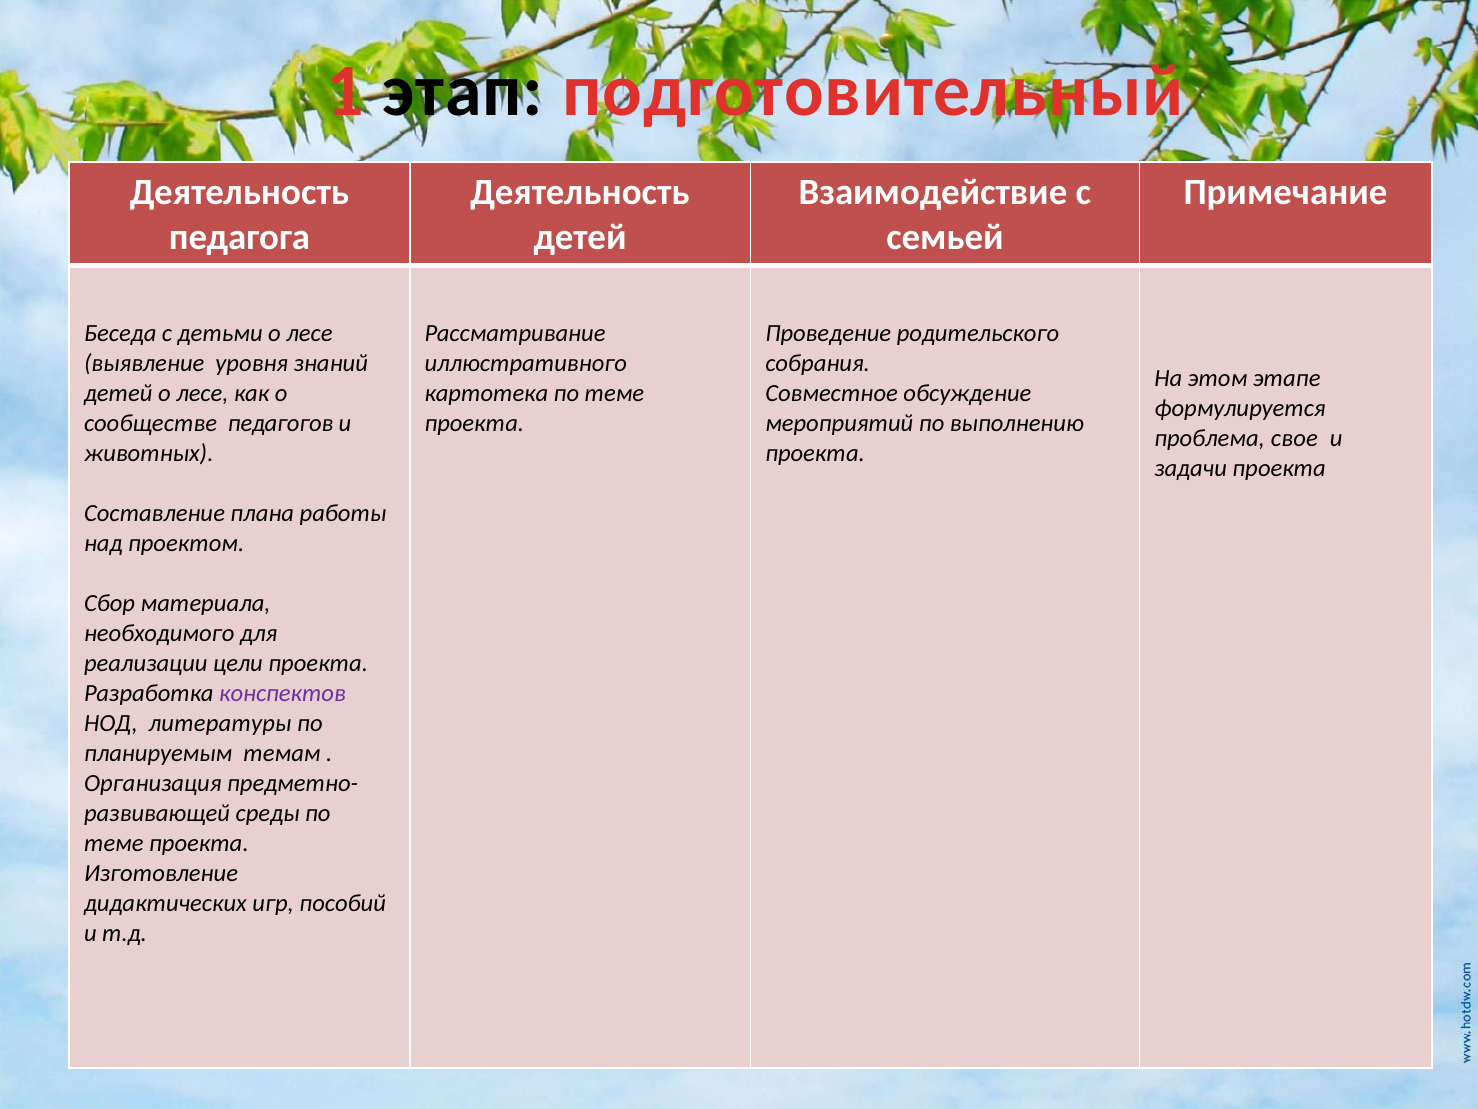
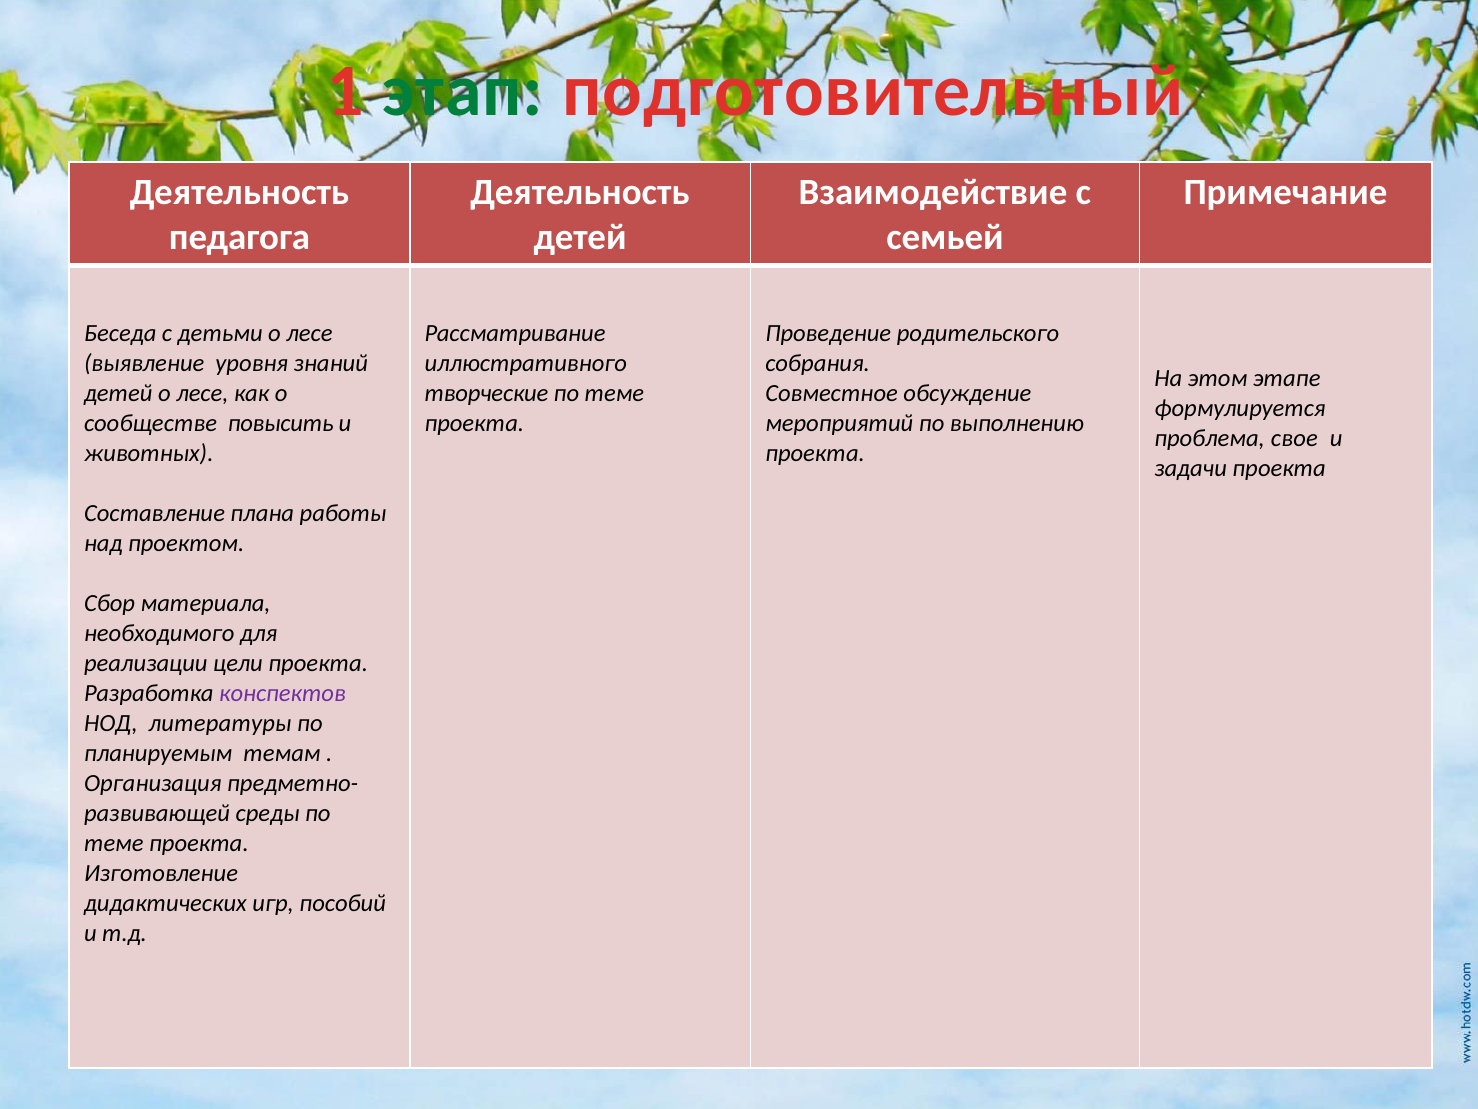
этап colour: black -> green (463, 91)
картотека: картотека -> творческие (486, 393)
педагогов: педагогов -> повысить (281, 423)
